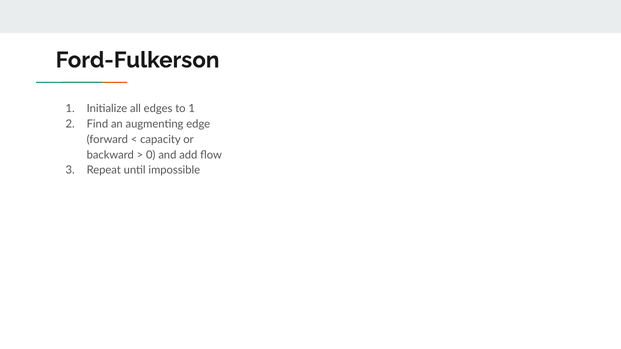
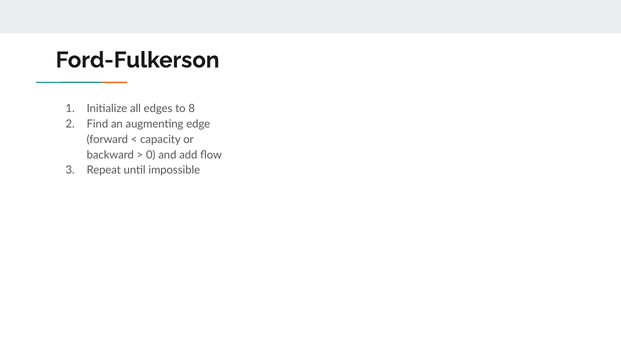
to 1: 1 -> 8 (192, 109)
